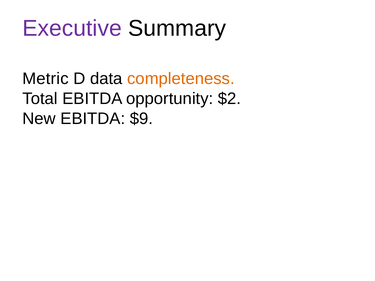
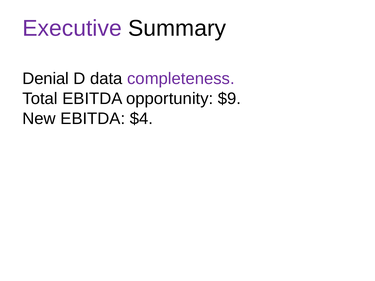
Metric: Metric -> Denial (46, 79)
completeness colour: orange -> purple (181, 79)
$2: $2 -> $9 (229, 99)
$9: $9 -> $4 (141, 119)
